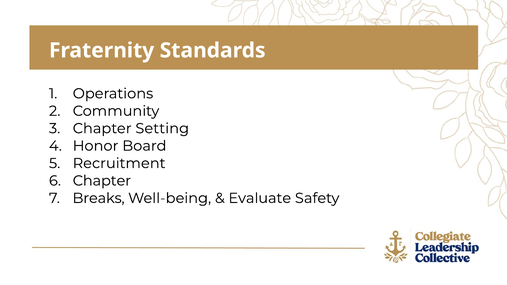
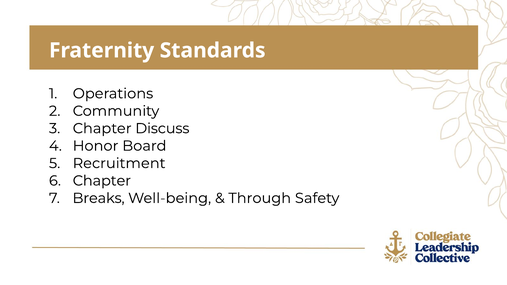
Setting: Setting -> Discuss (162, 129)
Evaluate: Evaluate -> Through (260, 198)
